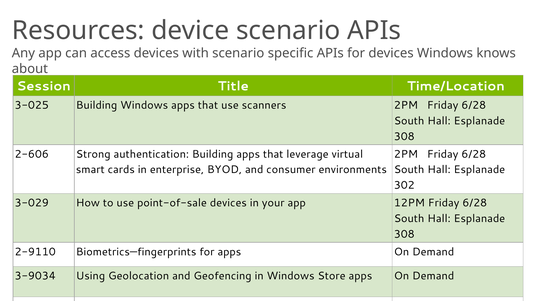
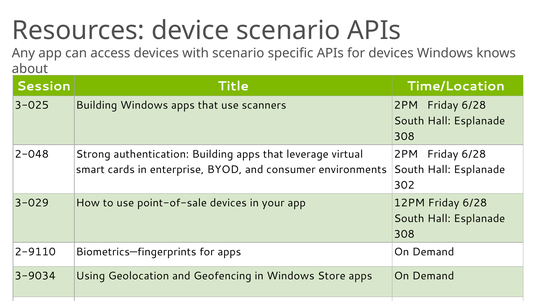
2-606: 2-606 -> 2-048 (32, 154)
